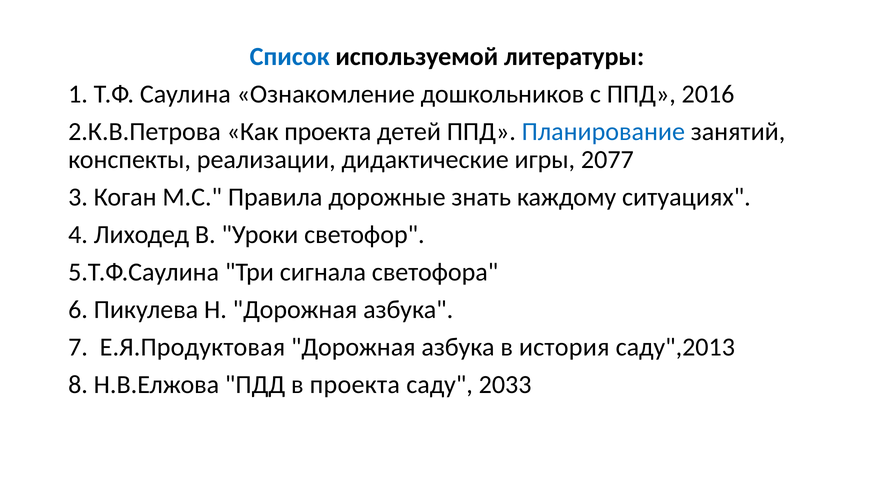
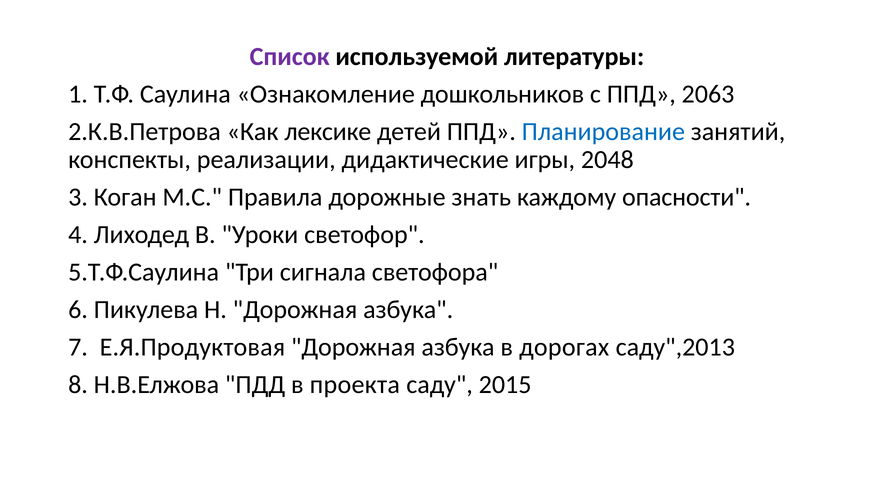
Список colour: blue -> purple (290, 57)
2016: 2016 -> 2063 (708, 94)
Как проекта: проекта -> лексике (328, 132)
2077: 2077 -> 2048 (607, 160)
ситуациях: ситуациях -> опасности (687, 197)
история: история -> дорогах (564, 347)
2033: 2033 -> 2015 (505, 384)
